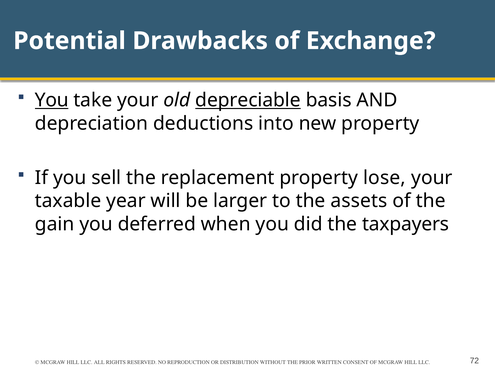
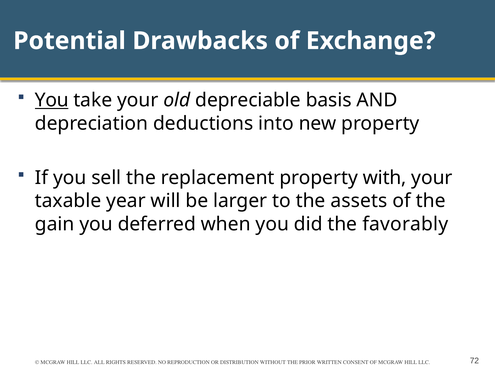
depreciable underline: present -> none (248, 100)
lose: lose -> with (385, 178)
taxpayers: taxpayers -> favorably (405, 224)
